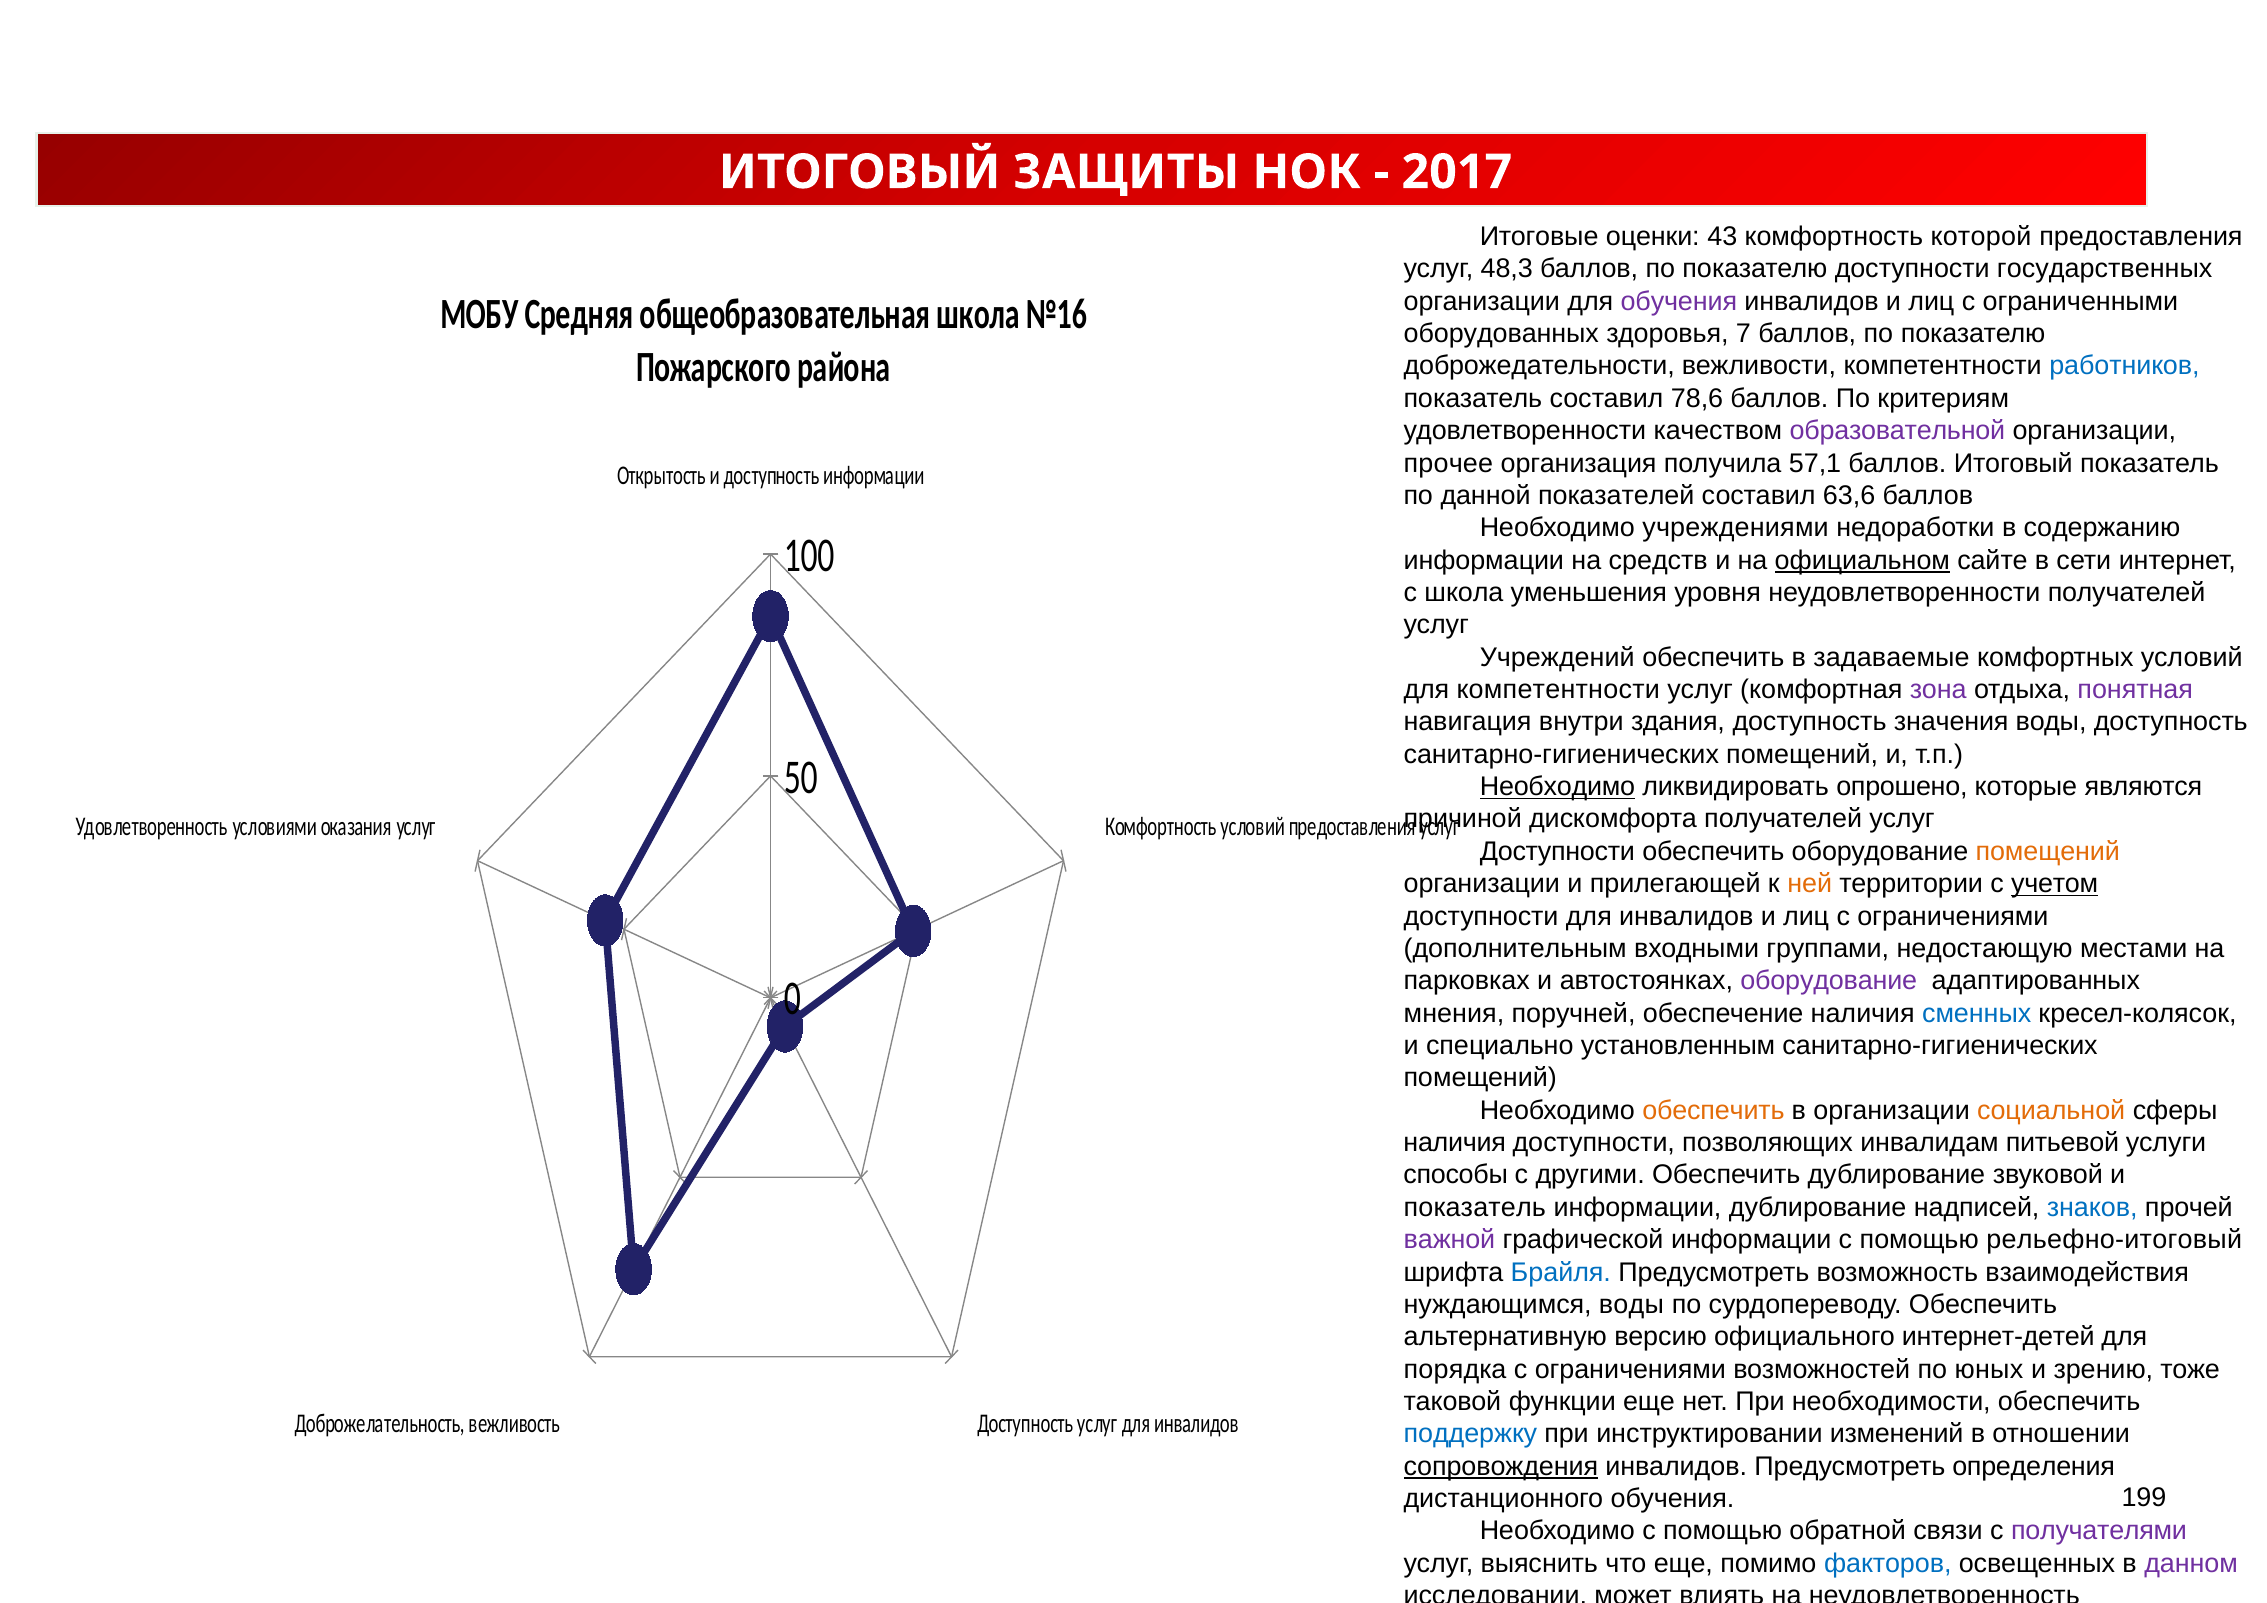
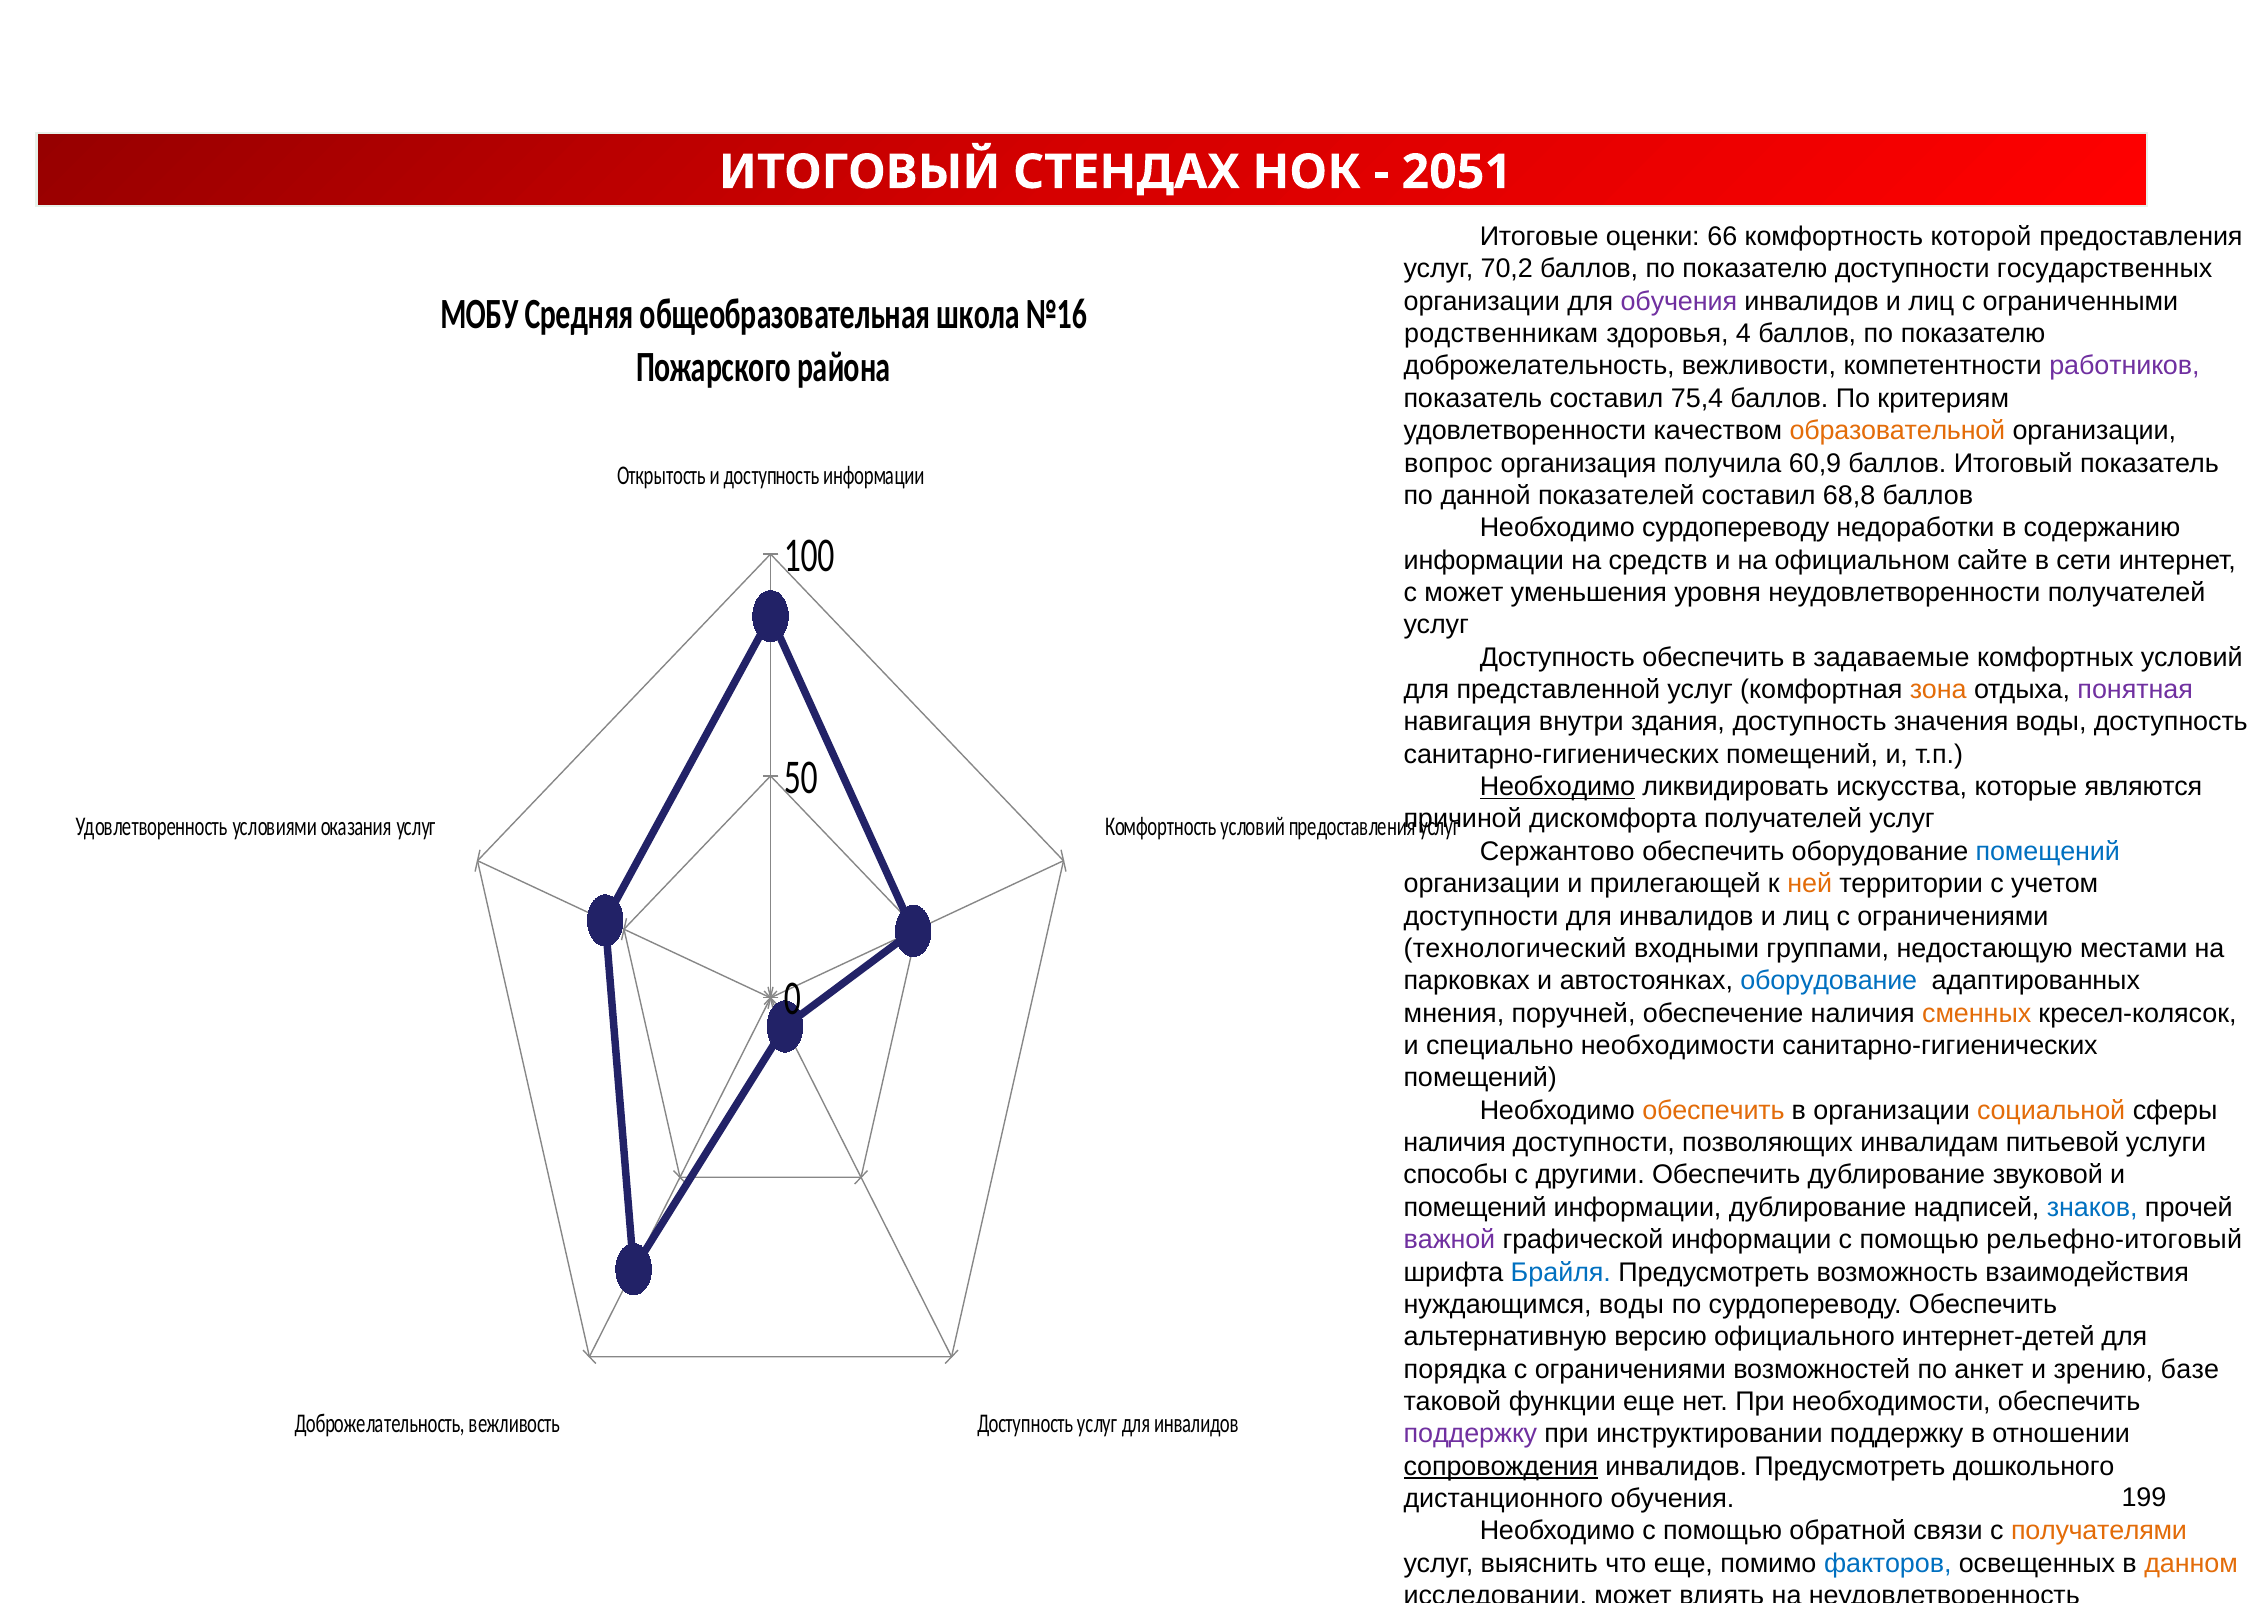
ЗАЩИТЫ: ЗАЩИТЫ -> СТЕНДАХ (1126, 172)
2017: 2017 -> 2051 (1457, 172)
43: 43 -> 66 (1722, 237)
48,3: 48,3 -> 70,2 (1507, 269)
оборудованных: оборудованных -> родственникам (1501, 334)
7: 7 -> 4 (1743, 334)
доброжедательности: доброжедательности -> доброжелательность (1539, 366)
работников colour: blue -> purple (2124, 366)
78,6: 78,6 -> 75,4 (1697, 398)
образовательной colour: purple -> orange (1897, 431)
прочее: прочее -> вопрос (1448, 463)
57,1: 57,1 -> 60,9 (1815, 463)
63,6: 63,6 -> 68,8 (1849, 496)
Необходимо учреждениями: учреждениями -> сурдопереводу (1736, 528)
официальном underline: present -> none (1862, 560)
с школа: школа -> может (1464, 593)
Учреждений: Учреждений -> Доступность (1557, 657)
для компетентности: компетентности -> представленной (1558, 690)
зона colour: purple -> orange (1938, 690)
опрошено: опрошено -> искусства (1902, 787)
Доступности: Доступности -> Сержантово (1557, 851)
помещений colour: orange -> blue (2048, 851)
учетом underline: present -> none (2055, 884)
дополнительным: дополнительным -> технологический (1515, 949)
оборудование colour: purple -> blue (1829, 981)
сменных colour: blue -> orange (1977, 1013)
специально установленным: установленным -> необходимости (1678, 1046)
показатель: показатель -> помещений (1475, 1207)
юных: юных -> анкет (1989, 1369)
зрению тоже: тоже -> базе (2190, 1369)
поддержку colour: blue -> purple (1470, 1434)
инструктировании изменений: изменений -> поддержку (1897, 1434)
определения: определения -> дошкольного (2034, 1466)
получателями colour: purple -> orange (2099, 1531)
данном colour: purple -> orange (2191, 1563)
